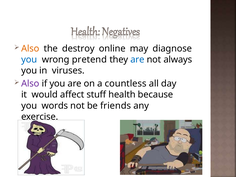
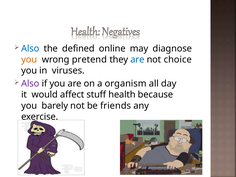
Also colour: orange -> blue (30, 49)
destroy: destroy -> defined (78, 49)
you colour: blue -> orange (29, 60)
always: always -> choice (178, 60)
countless: countless -> organism (126, 84)
words: words -> barely (55, 106)
